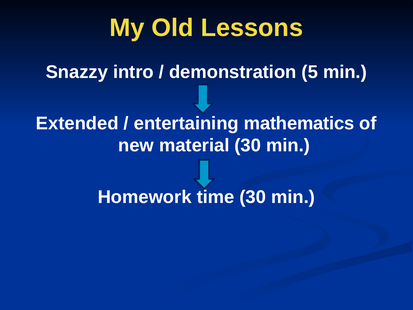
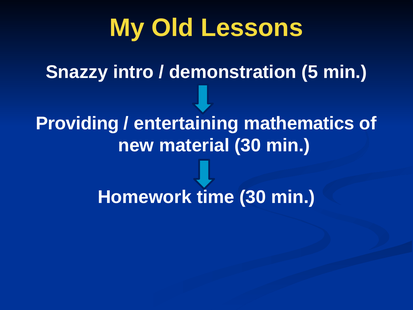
Extended: Extended -> Providing (77, 123)
